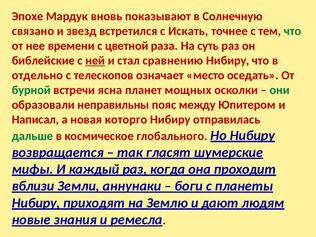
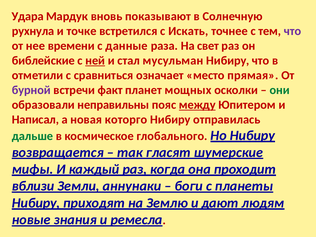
Эпохе: Эпохе -> Удара (28, 16)
связано: связано -> рухнула (33, 31)
звезд: звезд -> точке (82, 31)
что colour: green -> purple (293, 31)
цветной: цветной -> данные (127, 46)
суть: суть -> свет (208, 46)
сравнению: сравнению -> мусульман (173, 61)
отдельно: отдельно -> отметили (37, 75)
телескопов: телескопов -> сравниться (104, 75)
оседать: оседать -> прямая (253, 75)
бурной colour: green -> purple (31, 90)
ясна: ясна -> факт (110, 90)
между underline: none -> present (197, 105)
